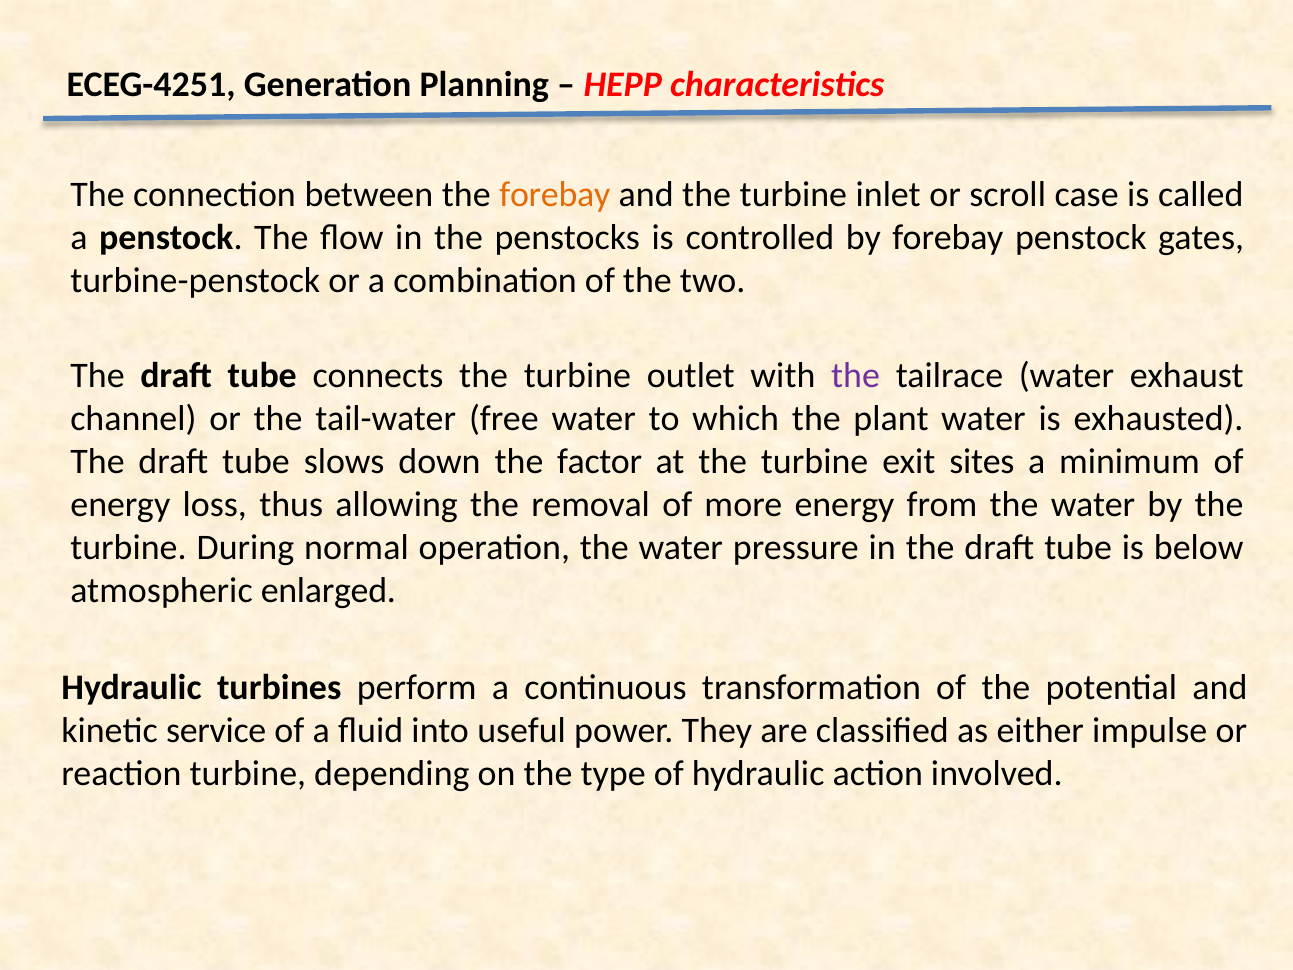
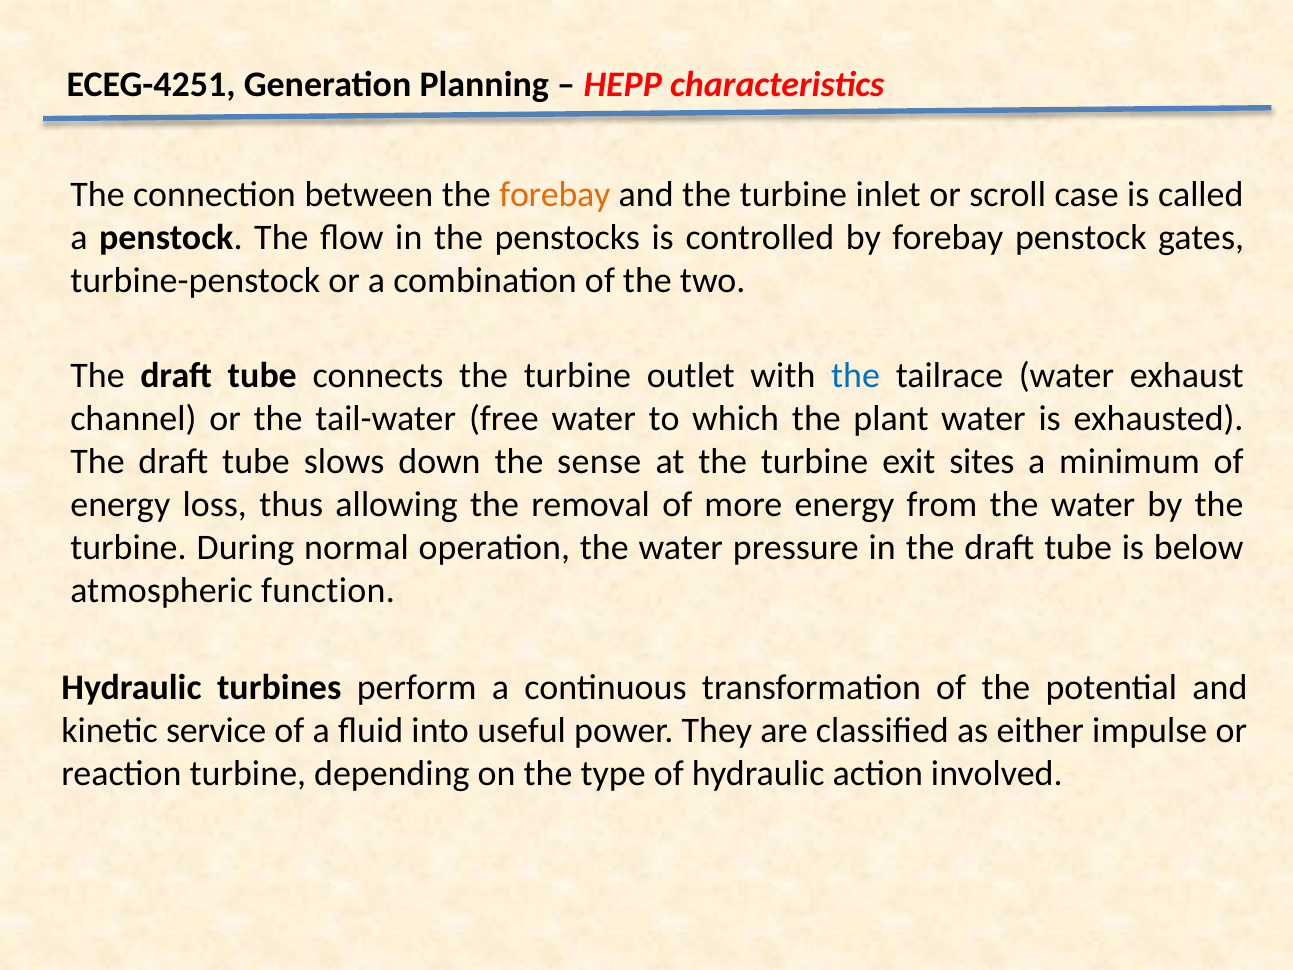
the colour: purple -> blue (856, 375)
factor: factor -> sense (599, 462)
enlarged: enlarged -> function (328, 591)
